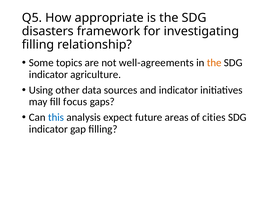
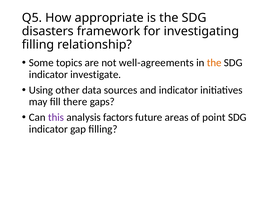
agriculture: agriculture -> investigate (96, 75)
focus: focus -> there (75, 102)
this colour: blue -> purple (56, 118)
expect: expect -> factors (118, 118)
cities: cities -> point (214, 118)
